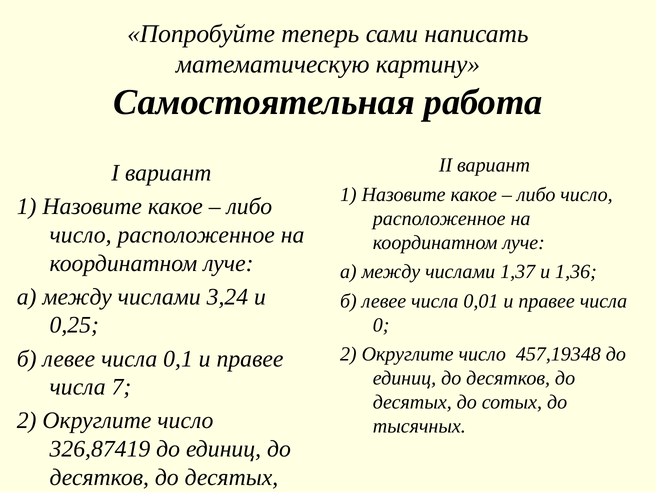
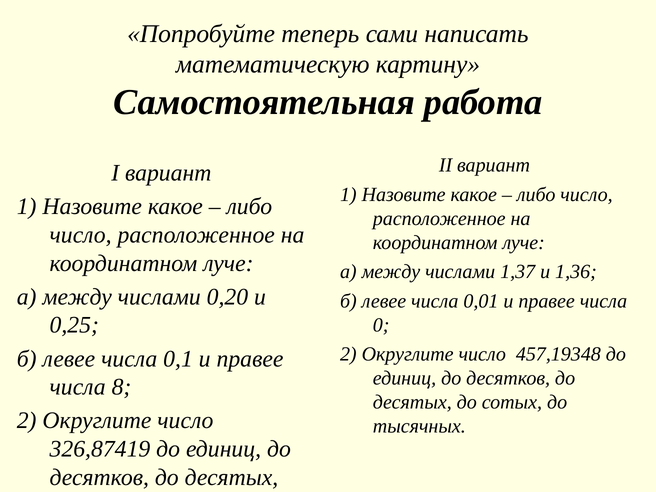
3,24: 3,24 -> 0,20 (227, 297)
7: 7 -> 8 (121, 387)
